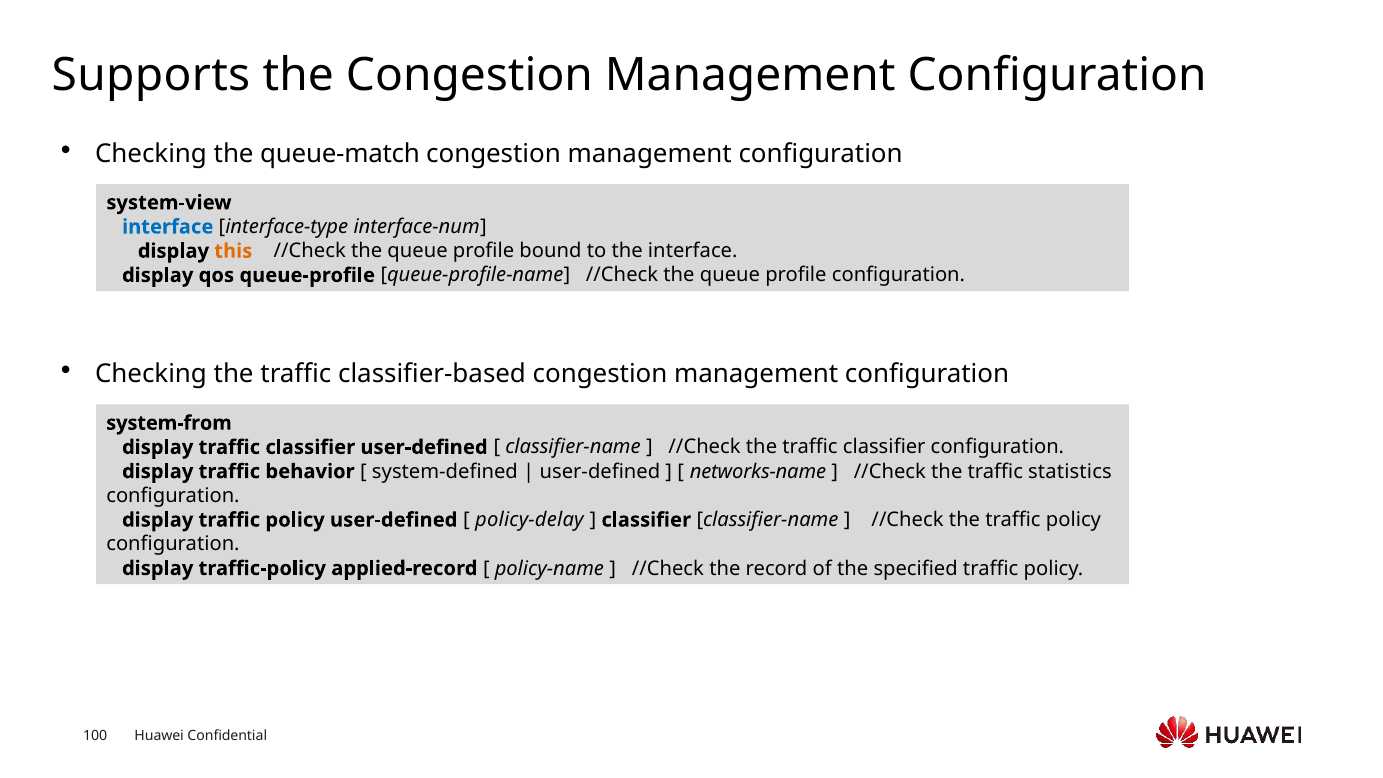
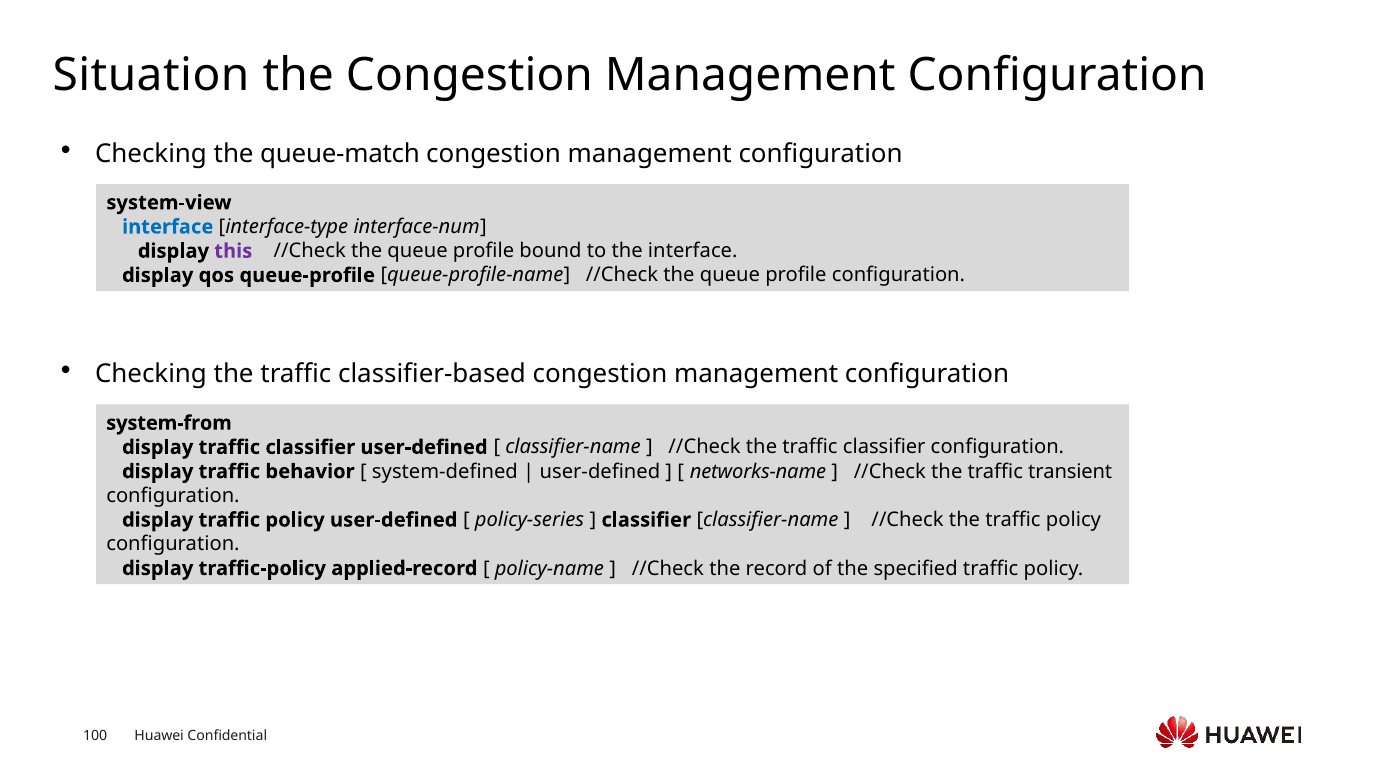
Supports: Supports -> Situation (151, 75)
this colour: orange -> purple (233, 251)
statistics: statistics -> transient (1070, 471)
policy-delay: policy-delay -> policy-series (529, 520)
